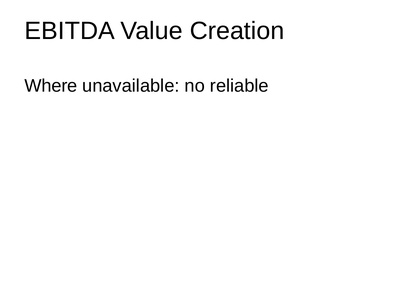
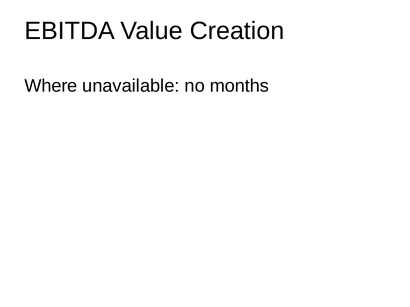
reliable: reliable -> months (239, 86)
